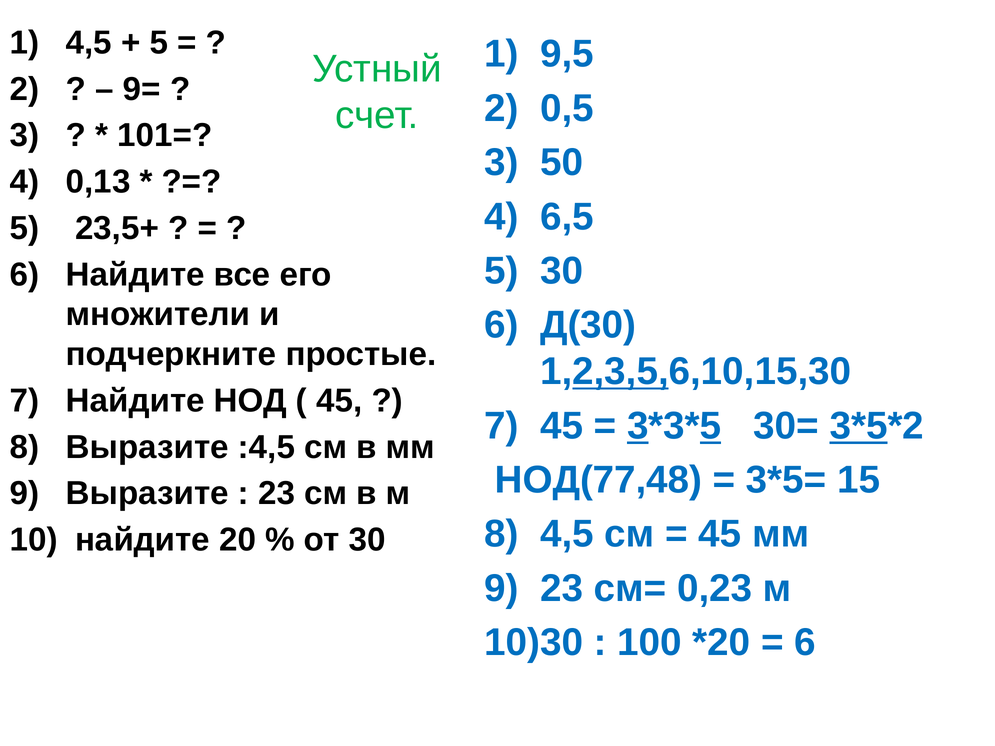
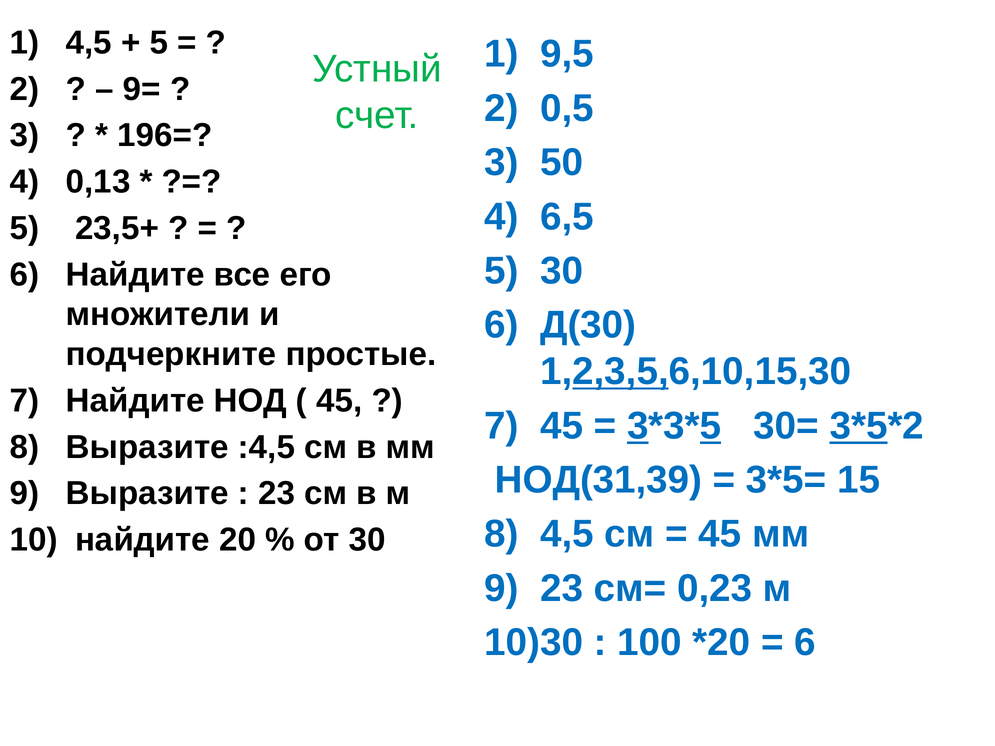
101=: 101= -> 196= (165, 136)
НОД(77,48: НОД(77,48 -> НОД(31,39 (598, 480)
